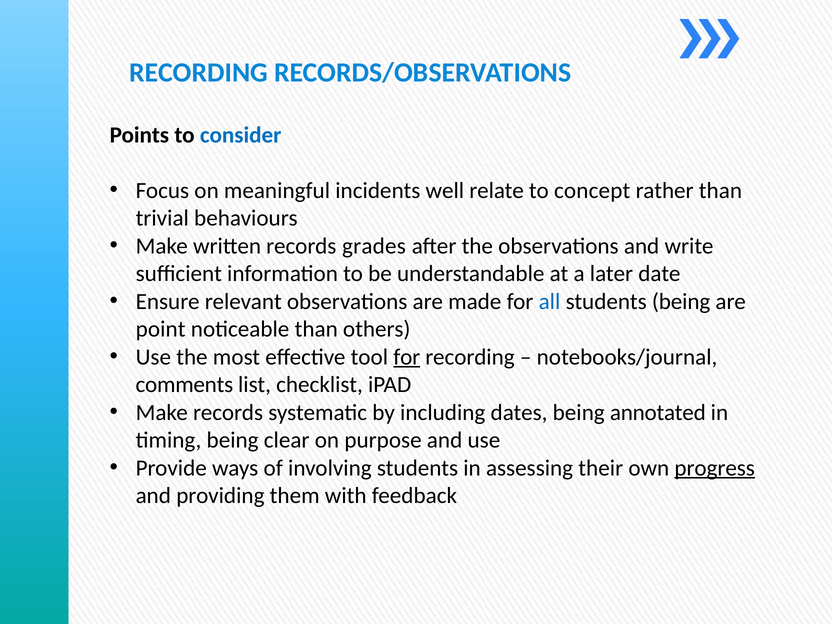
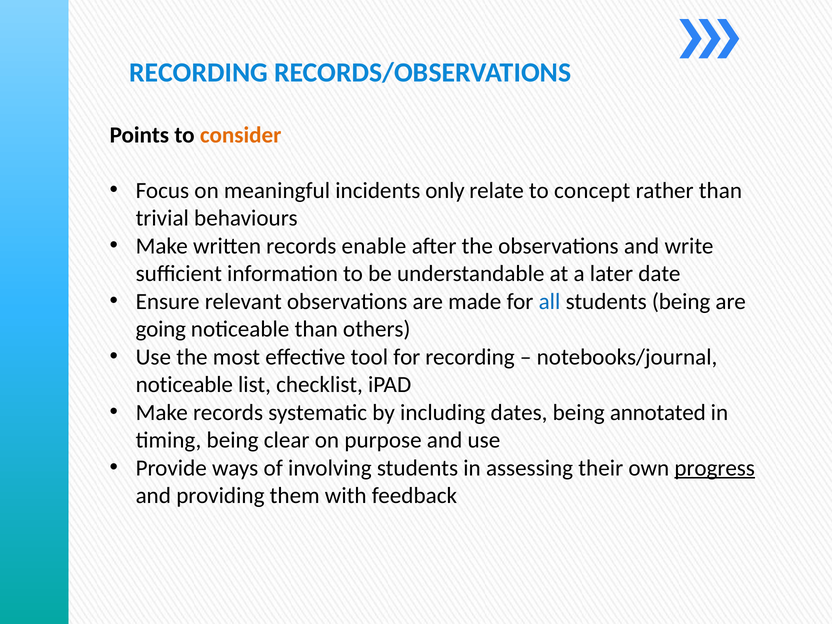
consider colour: blue -> orange (241, 135)
well: well -> only (445, 190)
grades: grades -> enable (374, 246)
point: point -> going (161, 329)
for underline: present -> none (407, 357)
comments: comments -> noticeable (184, 385)
